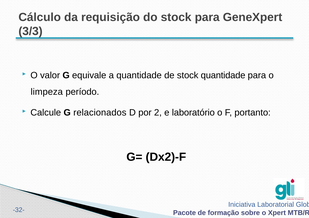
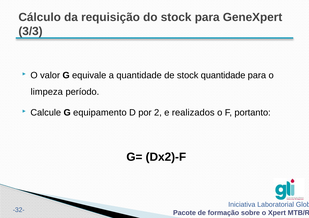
relacionados: relacionados -> equipamento (100, 113)
laboratório: laboratório -> realizados (193, 113)
